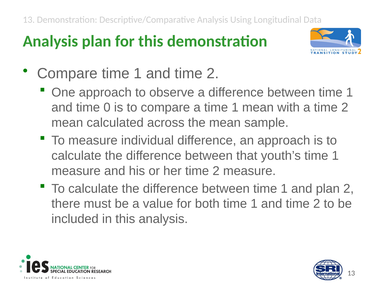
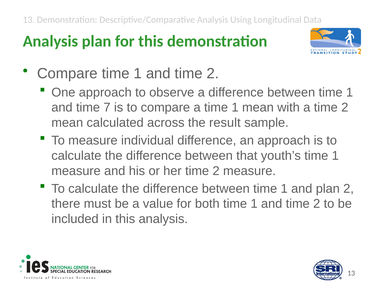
0: 0 -> 7 (107, 108)
the mean: mean -> result (225, 123)
